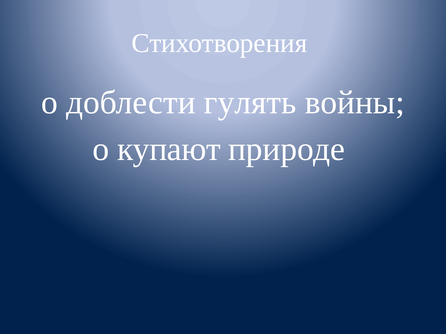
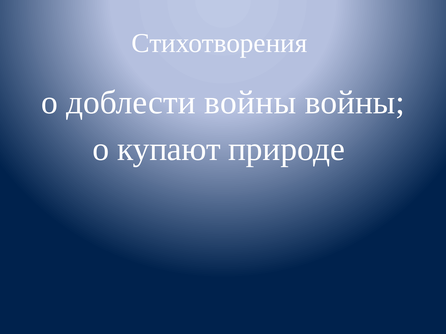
доблести гулять: гулять -> войны (250, 103)
